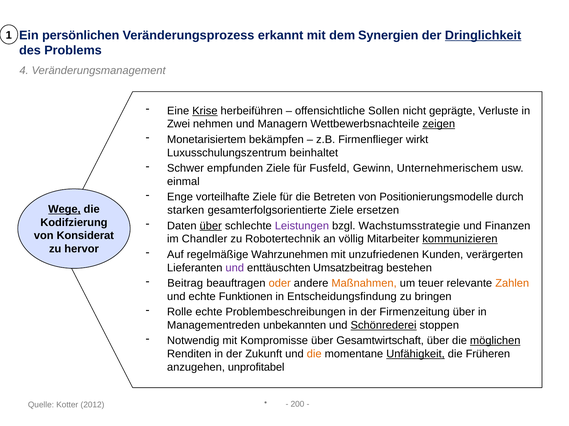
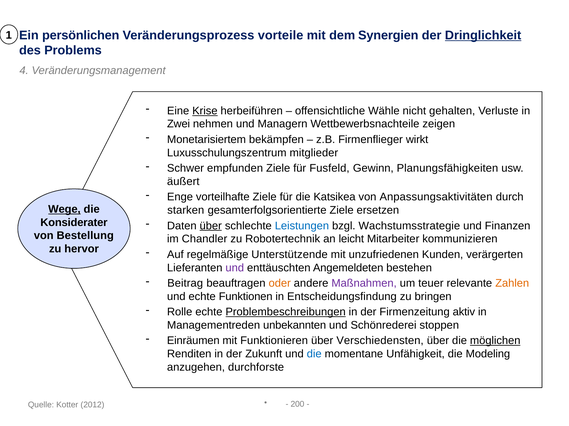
erkannt: erkannt -> vorteile (281, 35)
Sollen: Sollen -> Wähle (384, 111)
geprägte: geprägte -> gehalten (452, 111)
zeigen underline: present -> none (439, 124)
beinhaltet: beinhaltet -> mitglieder (314, 153)
Unternehmerischem: Unternehmerischem -> Planungsfähigkeiten (447, 169)
einmal: einmal -> äußert (183, 182)
Betreten: Betreten -> Katsikea (335, 197)
Positionierungsmodelle: Positionierungsmodelle -> Anpassungsaktivitäten (436, 197)
Kodifzierung: Kodifzierung -> Konsiderater (74, 223)
Leistungen colour: purple -> blue (302, 226)
Konsiderat: Konsiderat -> Bestellung (85, 236)
völlig: völlig -> leicht (351, 239)
kommunizieren underline: present -> none (460, 239)
Wahrzunehmen: Wahrzunehmen -> Unterstützende (290, 255)
Umsatzbeitrag: Umsatzbeitrag -> Angemeldeten (348, 268)
Maßnahmen colour: orange -> purple (364, 284)
Problembeschreibungen underline: none -> present (286, 312)
Firmenzeitung über: über -> aktiv (464, 312)
Schönrederei underline: present -> none (384, 326)
Notwendig: Notwendig -> Einräumen (193, 341)
Kompromisse: Kompromisse -> Funktionieren (274, 341)
Gesamtwirtschaft: Gesamtwirtschaft -> Verschiedensten (380, 341)
die colour: orange -> blue (314, 355)
Unfähigkeit underline: present -> none (415, 355)
Früheren: Früheren -> Modeling (488, 355)
unprofitabel: unprofitabel -> durchforste (256, 368)
